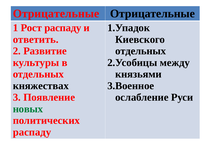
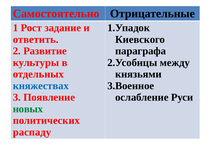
Отрицательные: Отрицательные -> Самостоятельно (56, 14)
Рост распаду: распаду -> задание (63, 28)
отдельных: отдельных -> параграфа (141, 51)
княжествах colour: black -> blue (41, 86)
